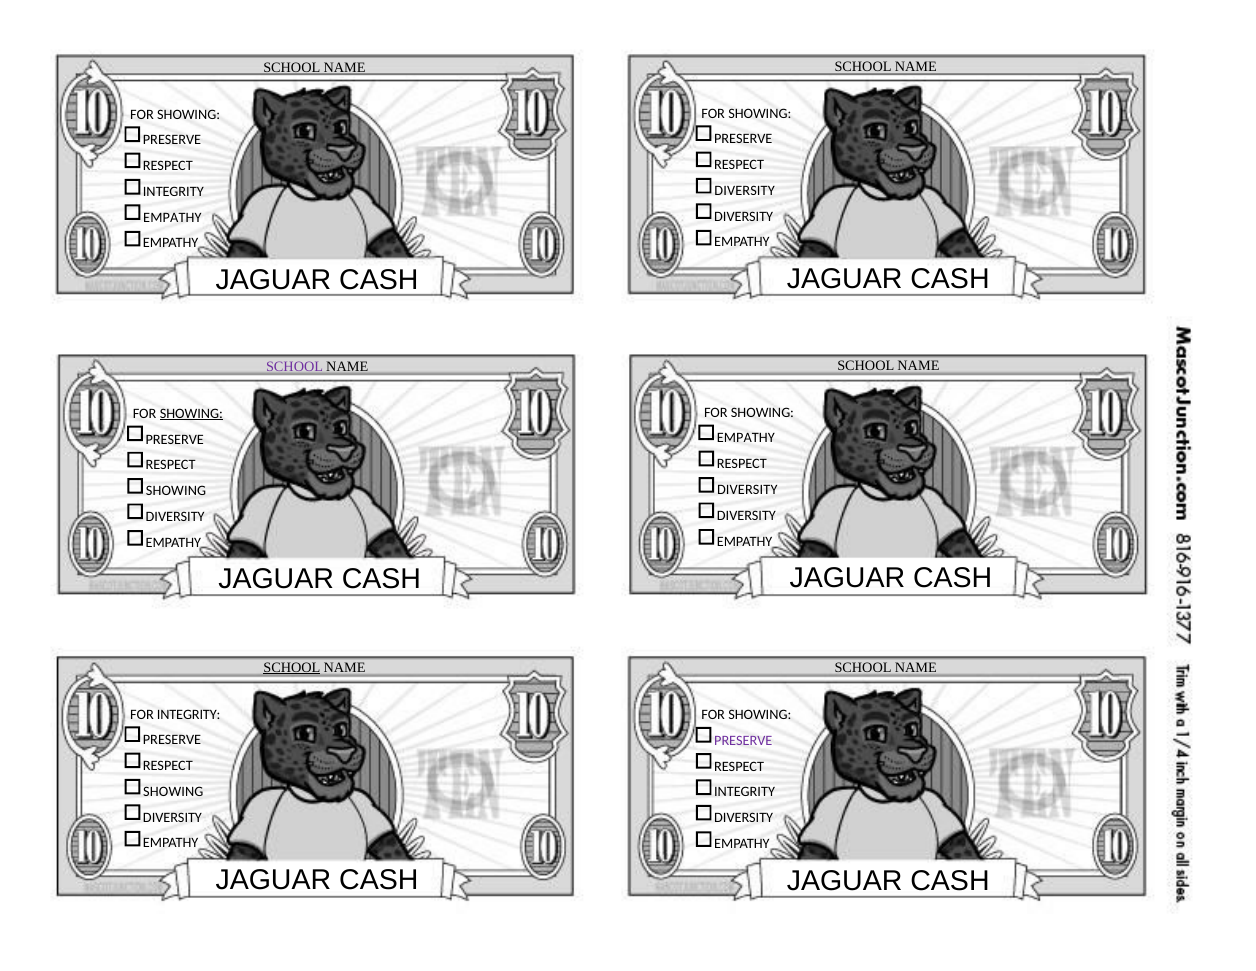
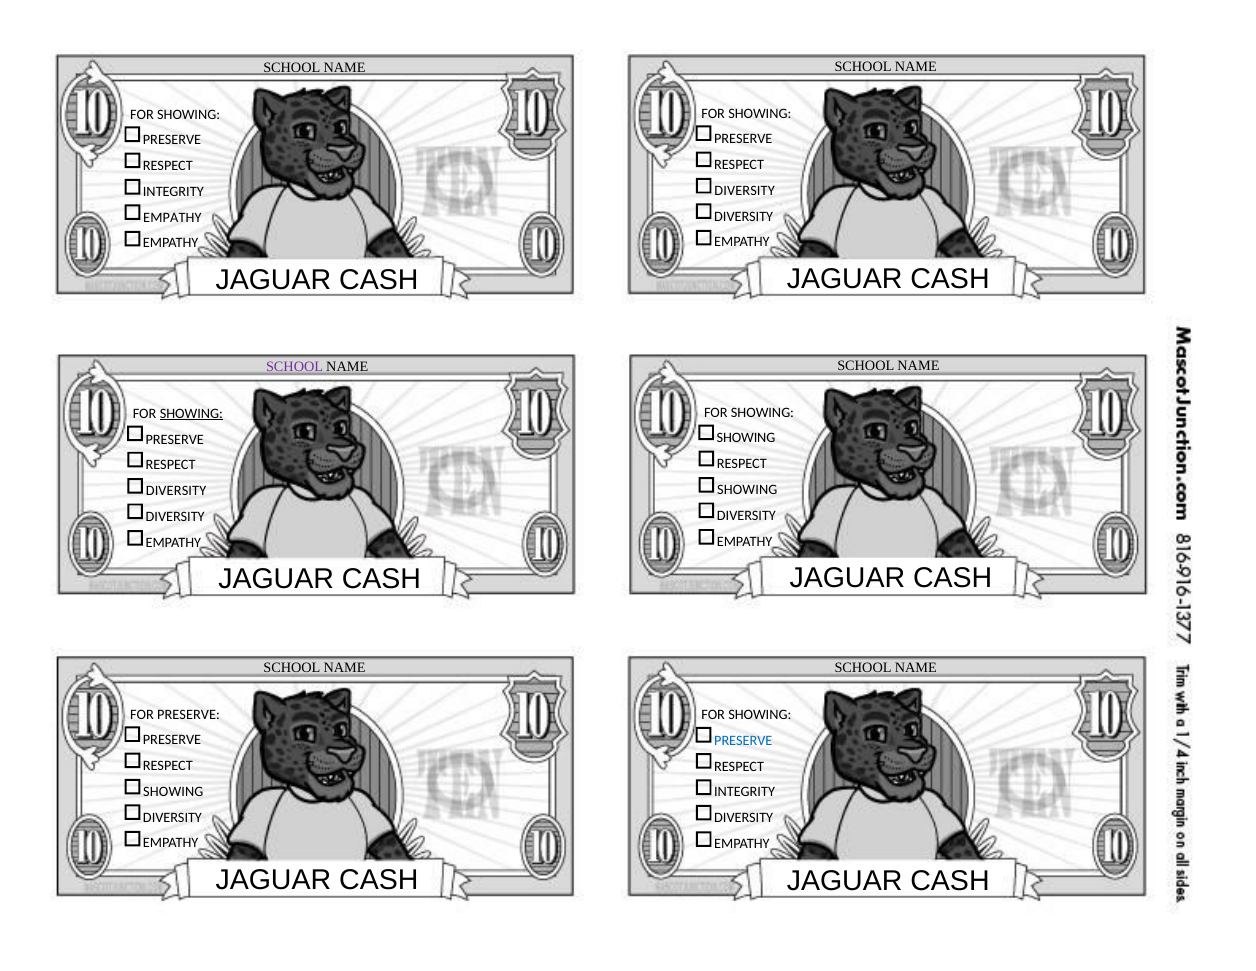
EMPATHY: EMPATHY -> SHOWING (746, 438)
DIVERSITY: DIVERSITY -> SHOWING (747, 490)
SHOWING: SHOWING -> DIVERSITY (176, 491)
SCHOOL underline: present -> none (292, 667)
FOR INTEGRITY: INTEGRITY -> PRESERVE (189, 714)
PRESERVE colour: purple -> blue (743, 740)
